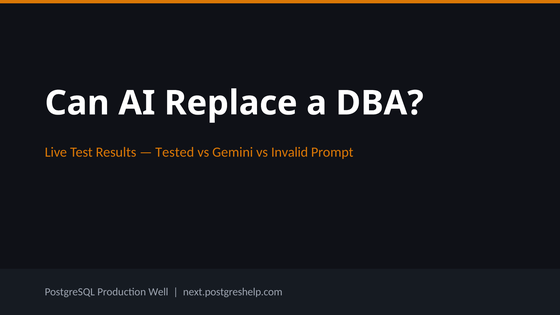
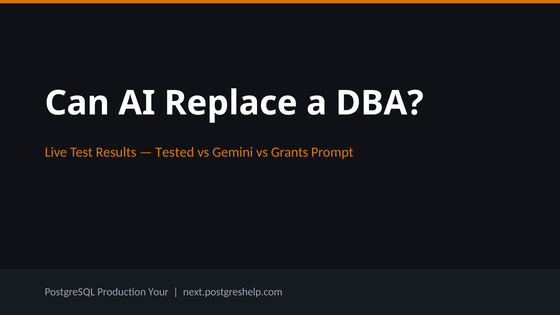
Invalid: Invalid -> Grants (290, 152)
Well: Well -> Your (158, 292)
